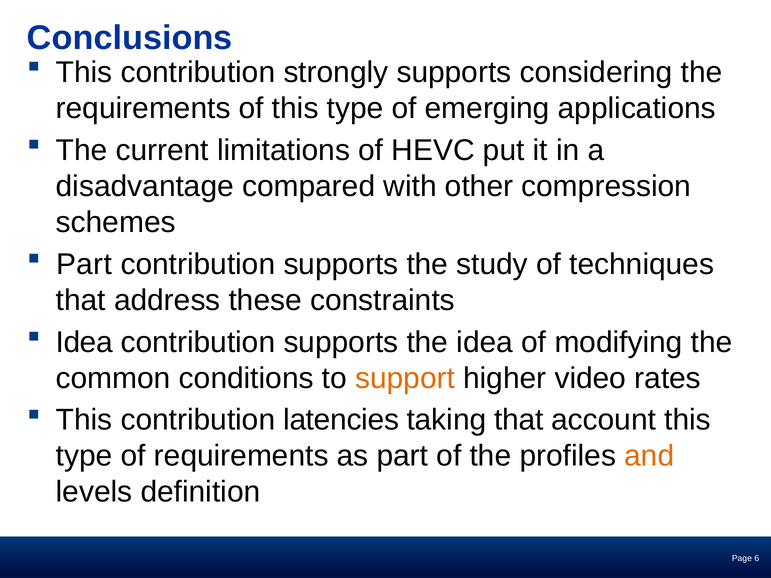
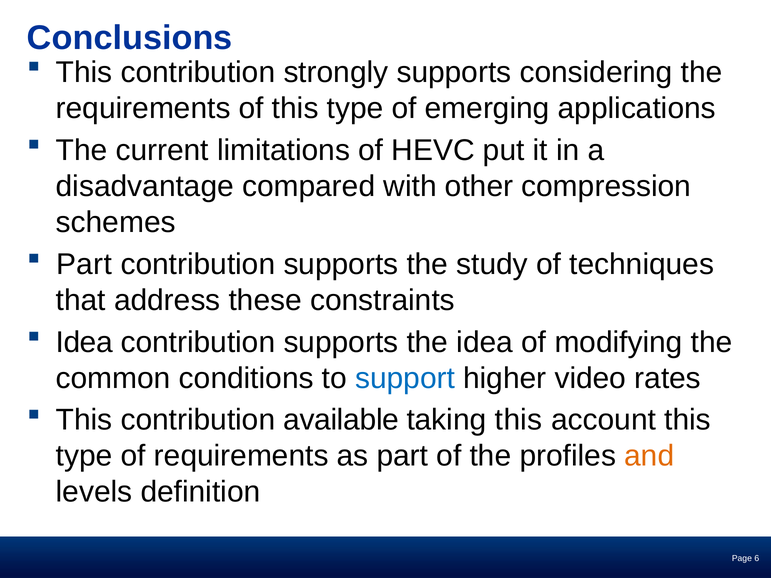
support colour: orange -> blue (405, 378)
latencies: latencies -> available (341, 420)
taking that: that -> this (519, 420)
